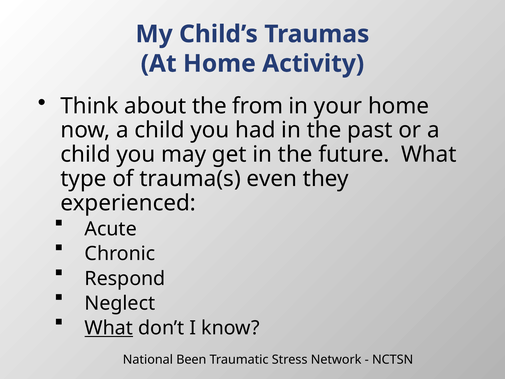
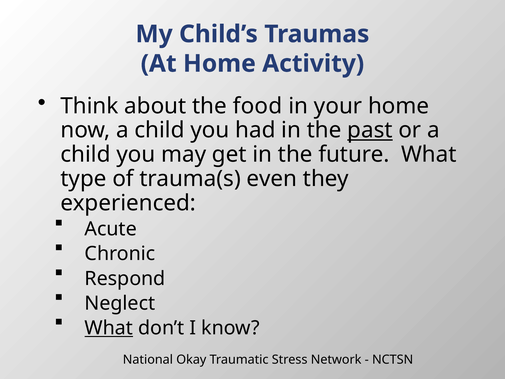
from: from -> food (258, 106)
past underline: none -> present (370, 130)
Been: Been -> Okay (191, 360)
